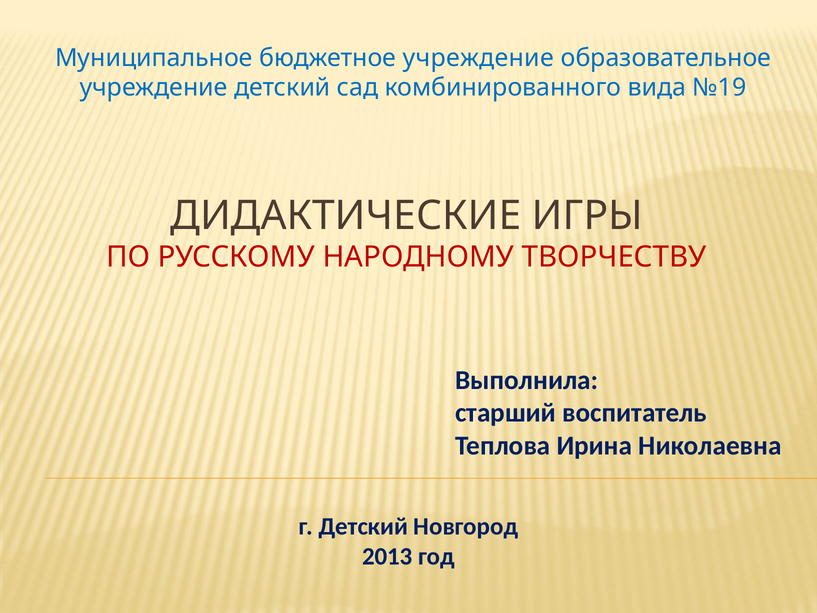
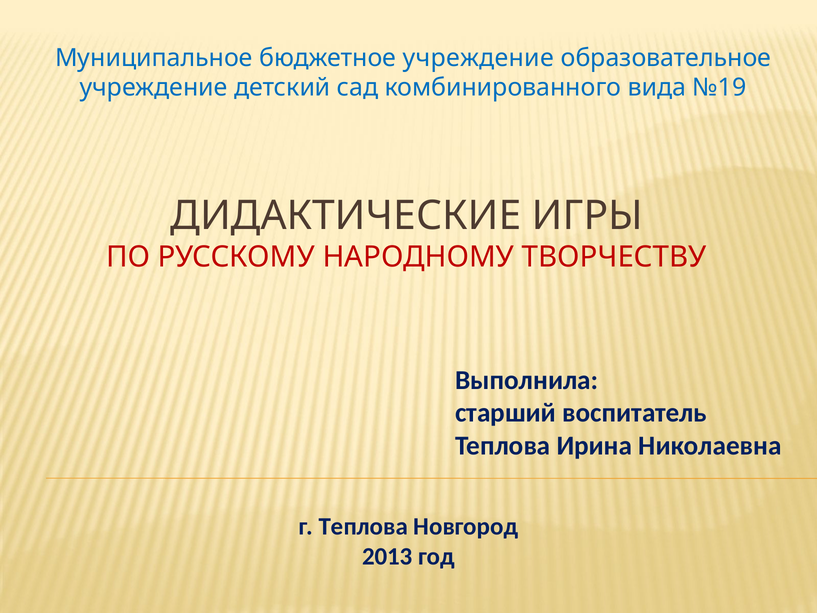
г Детский: Детский -> Теплова (363, 527)
